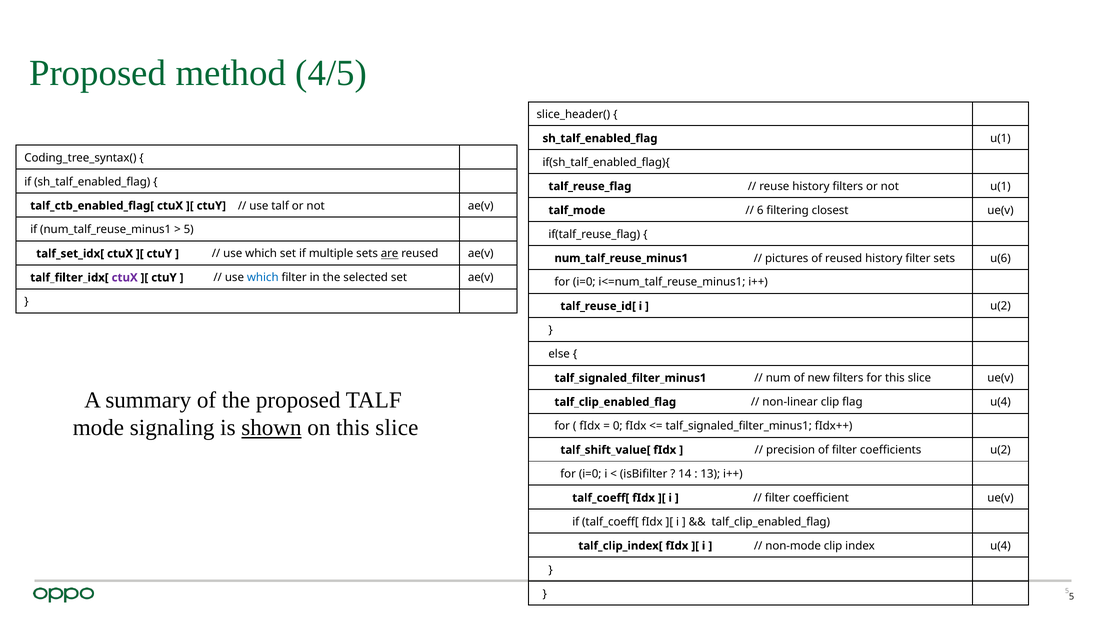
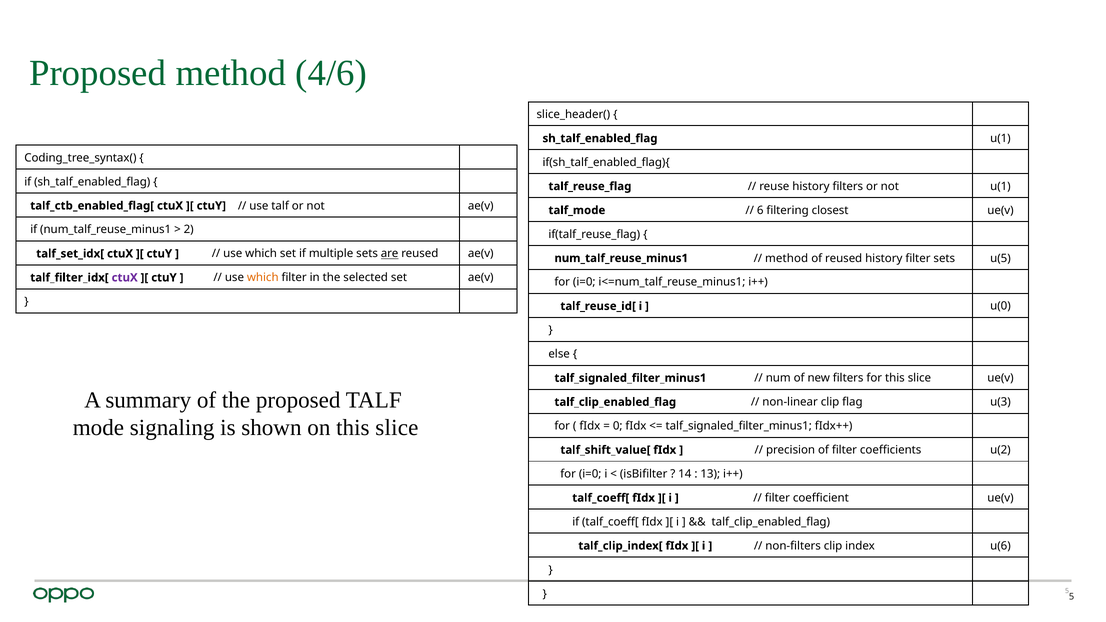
4/5: 4/5 -> 4/6 (331, 73)
5: 5 -> 2 (189, 230)
pictures: pictures -> method (787, 258)
u(6: u(6 -> u(5 (1000, 258)
which colour: blue -> orange (263, 278)
u(2: u(2 -> u(0 (1000, 306)
flag u(4: u(4 -> u(3 (1000, 402)
shown underline: present -> none (271, 428)
non-mode: non-mode -> non-filters (793, 546)
index u(4: u(4 -> u(6 (1000, 546)
